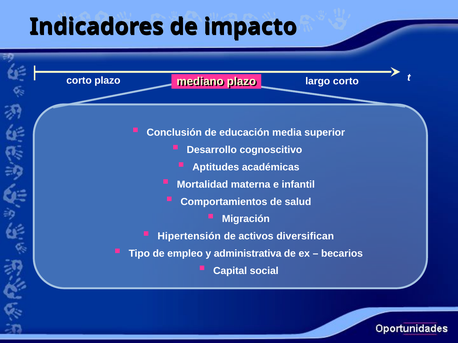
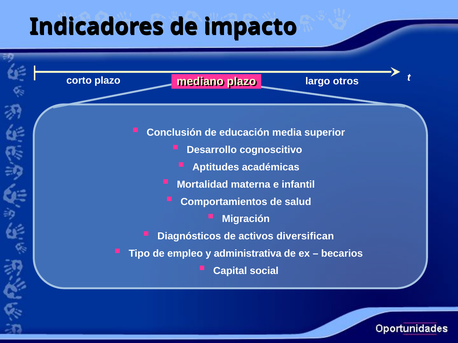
largo corto: corto -> otros (346, 81)
Hipertensión: Hipertensión -> Diagnósticos (189, 237)
